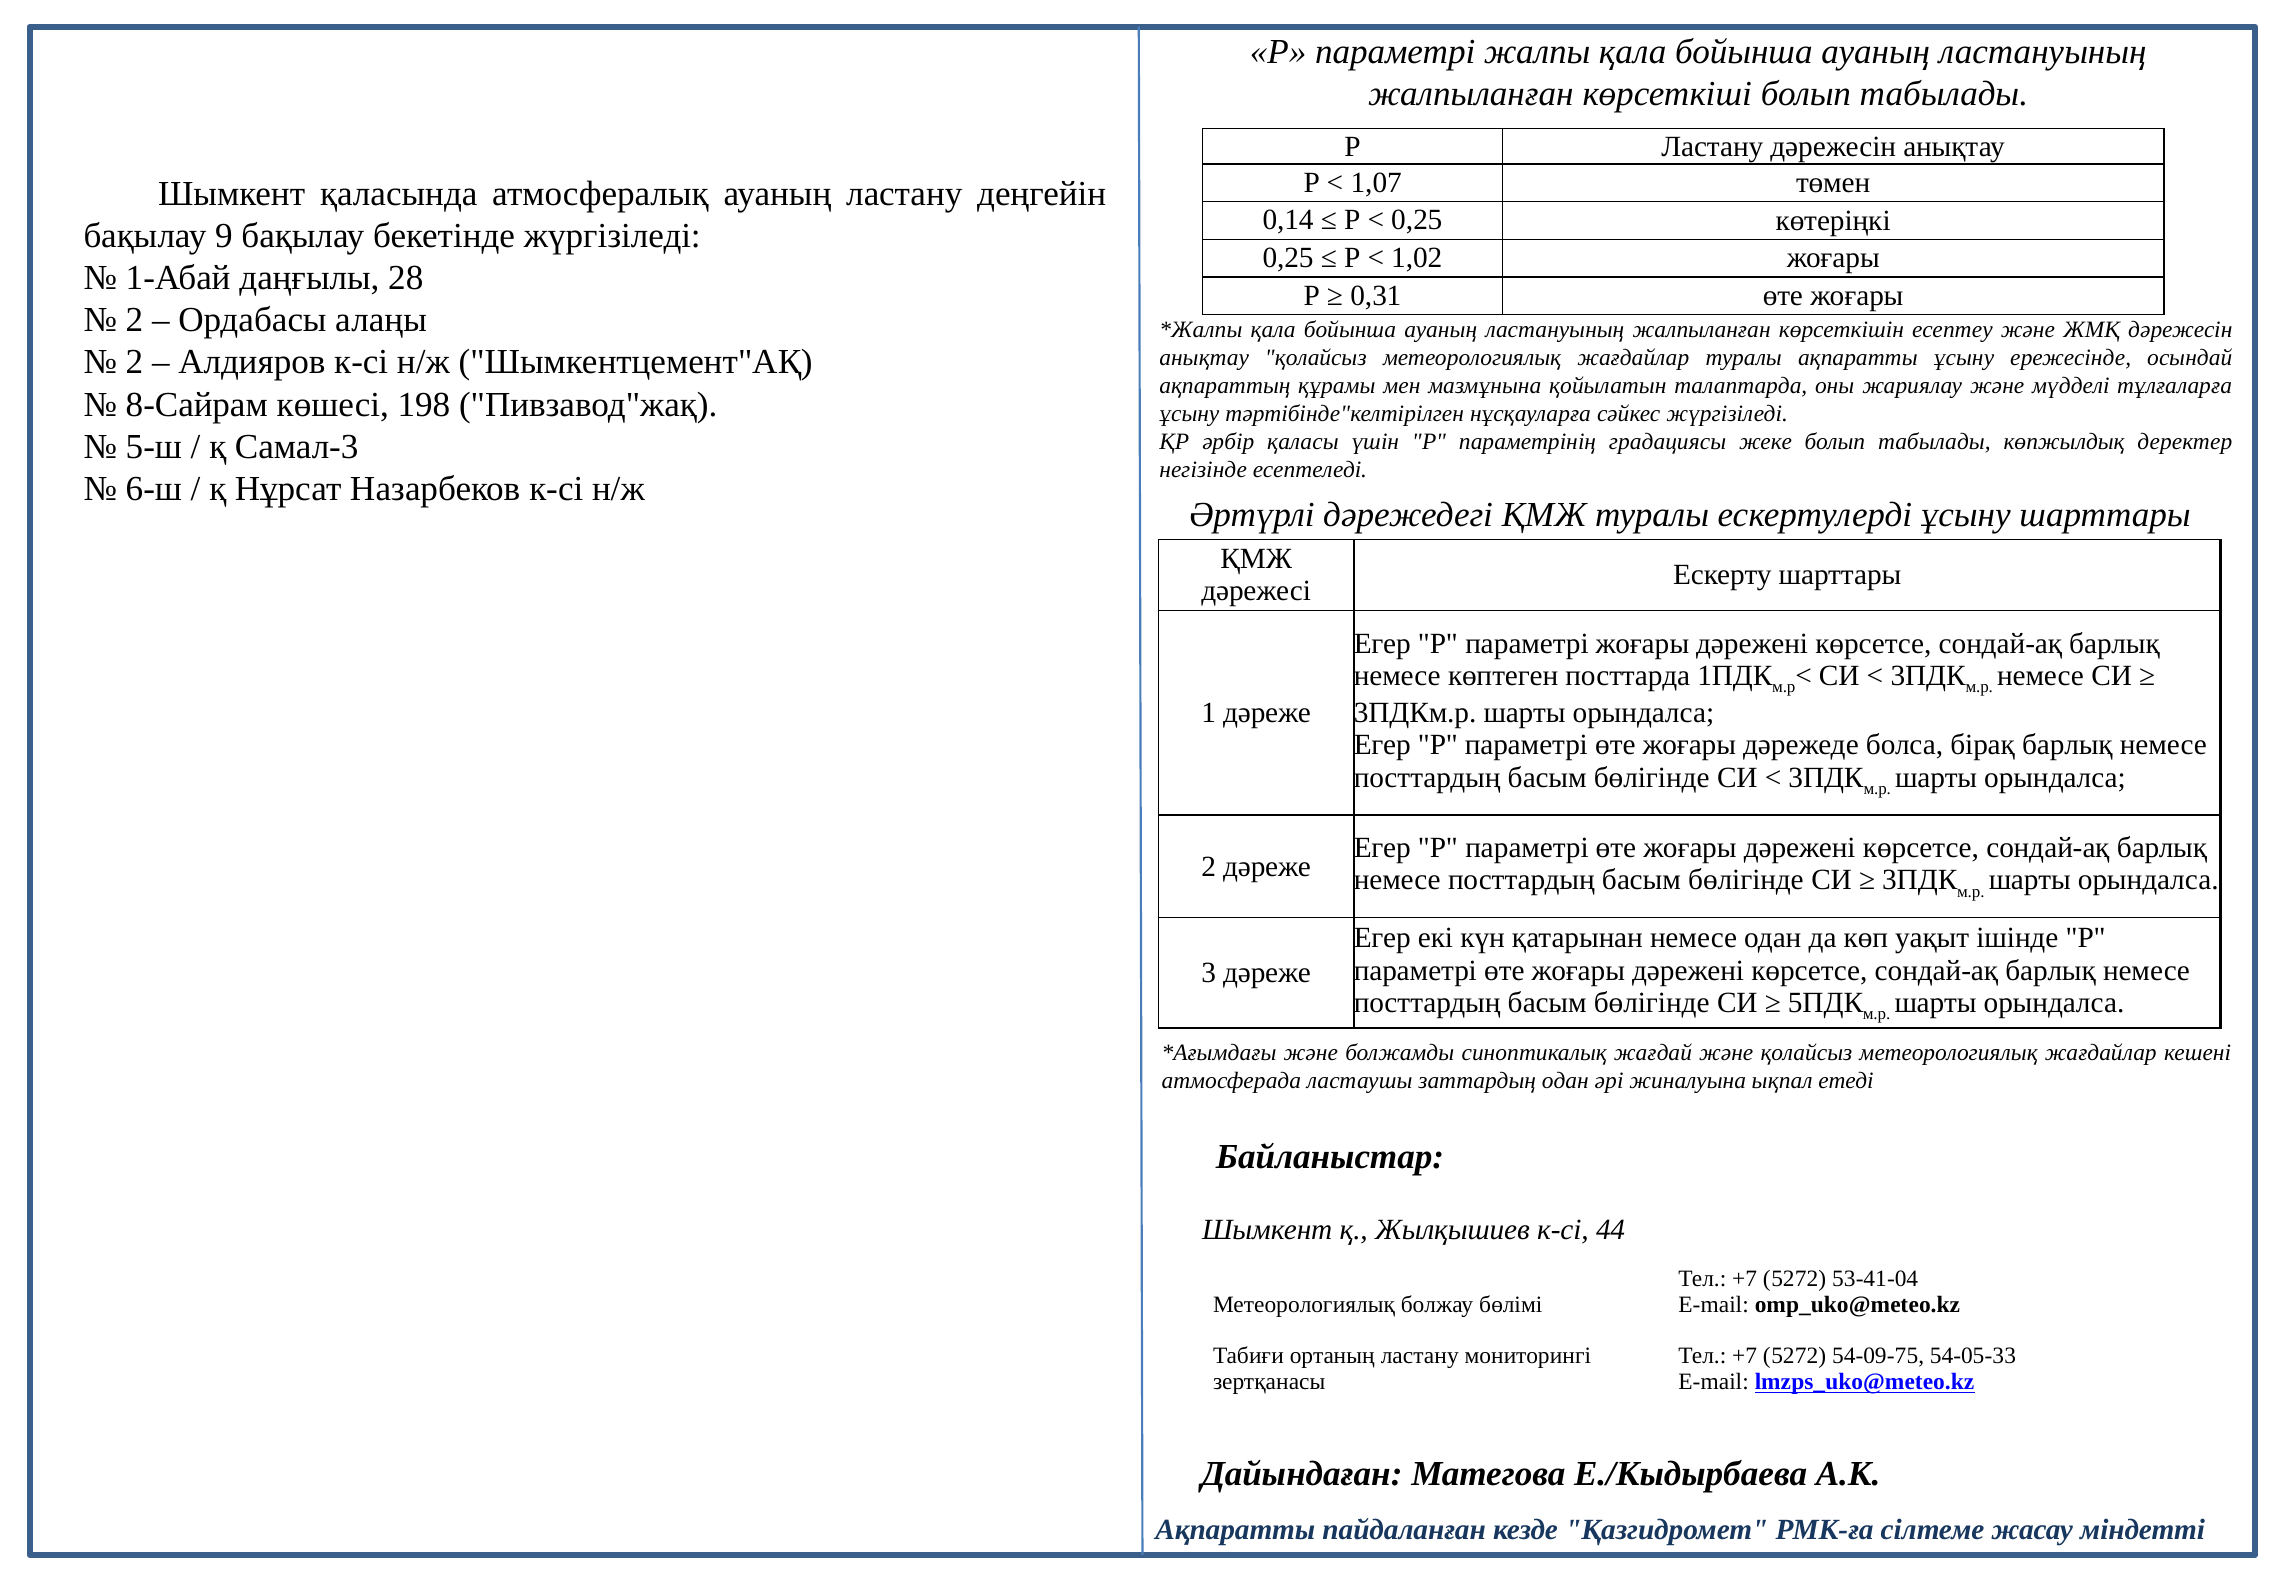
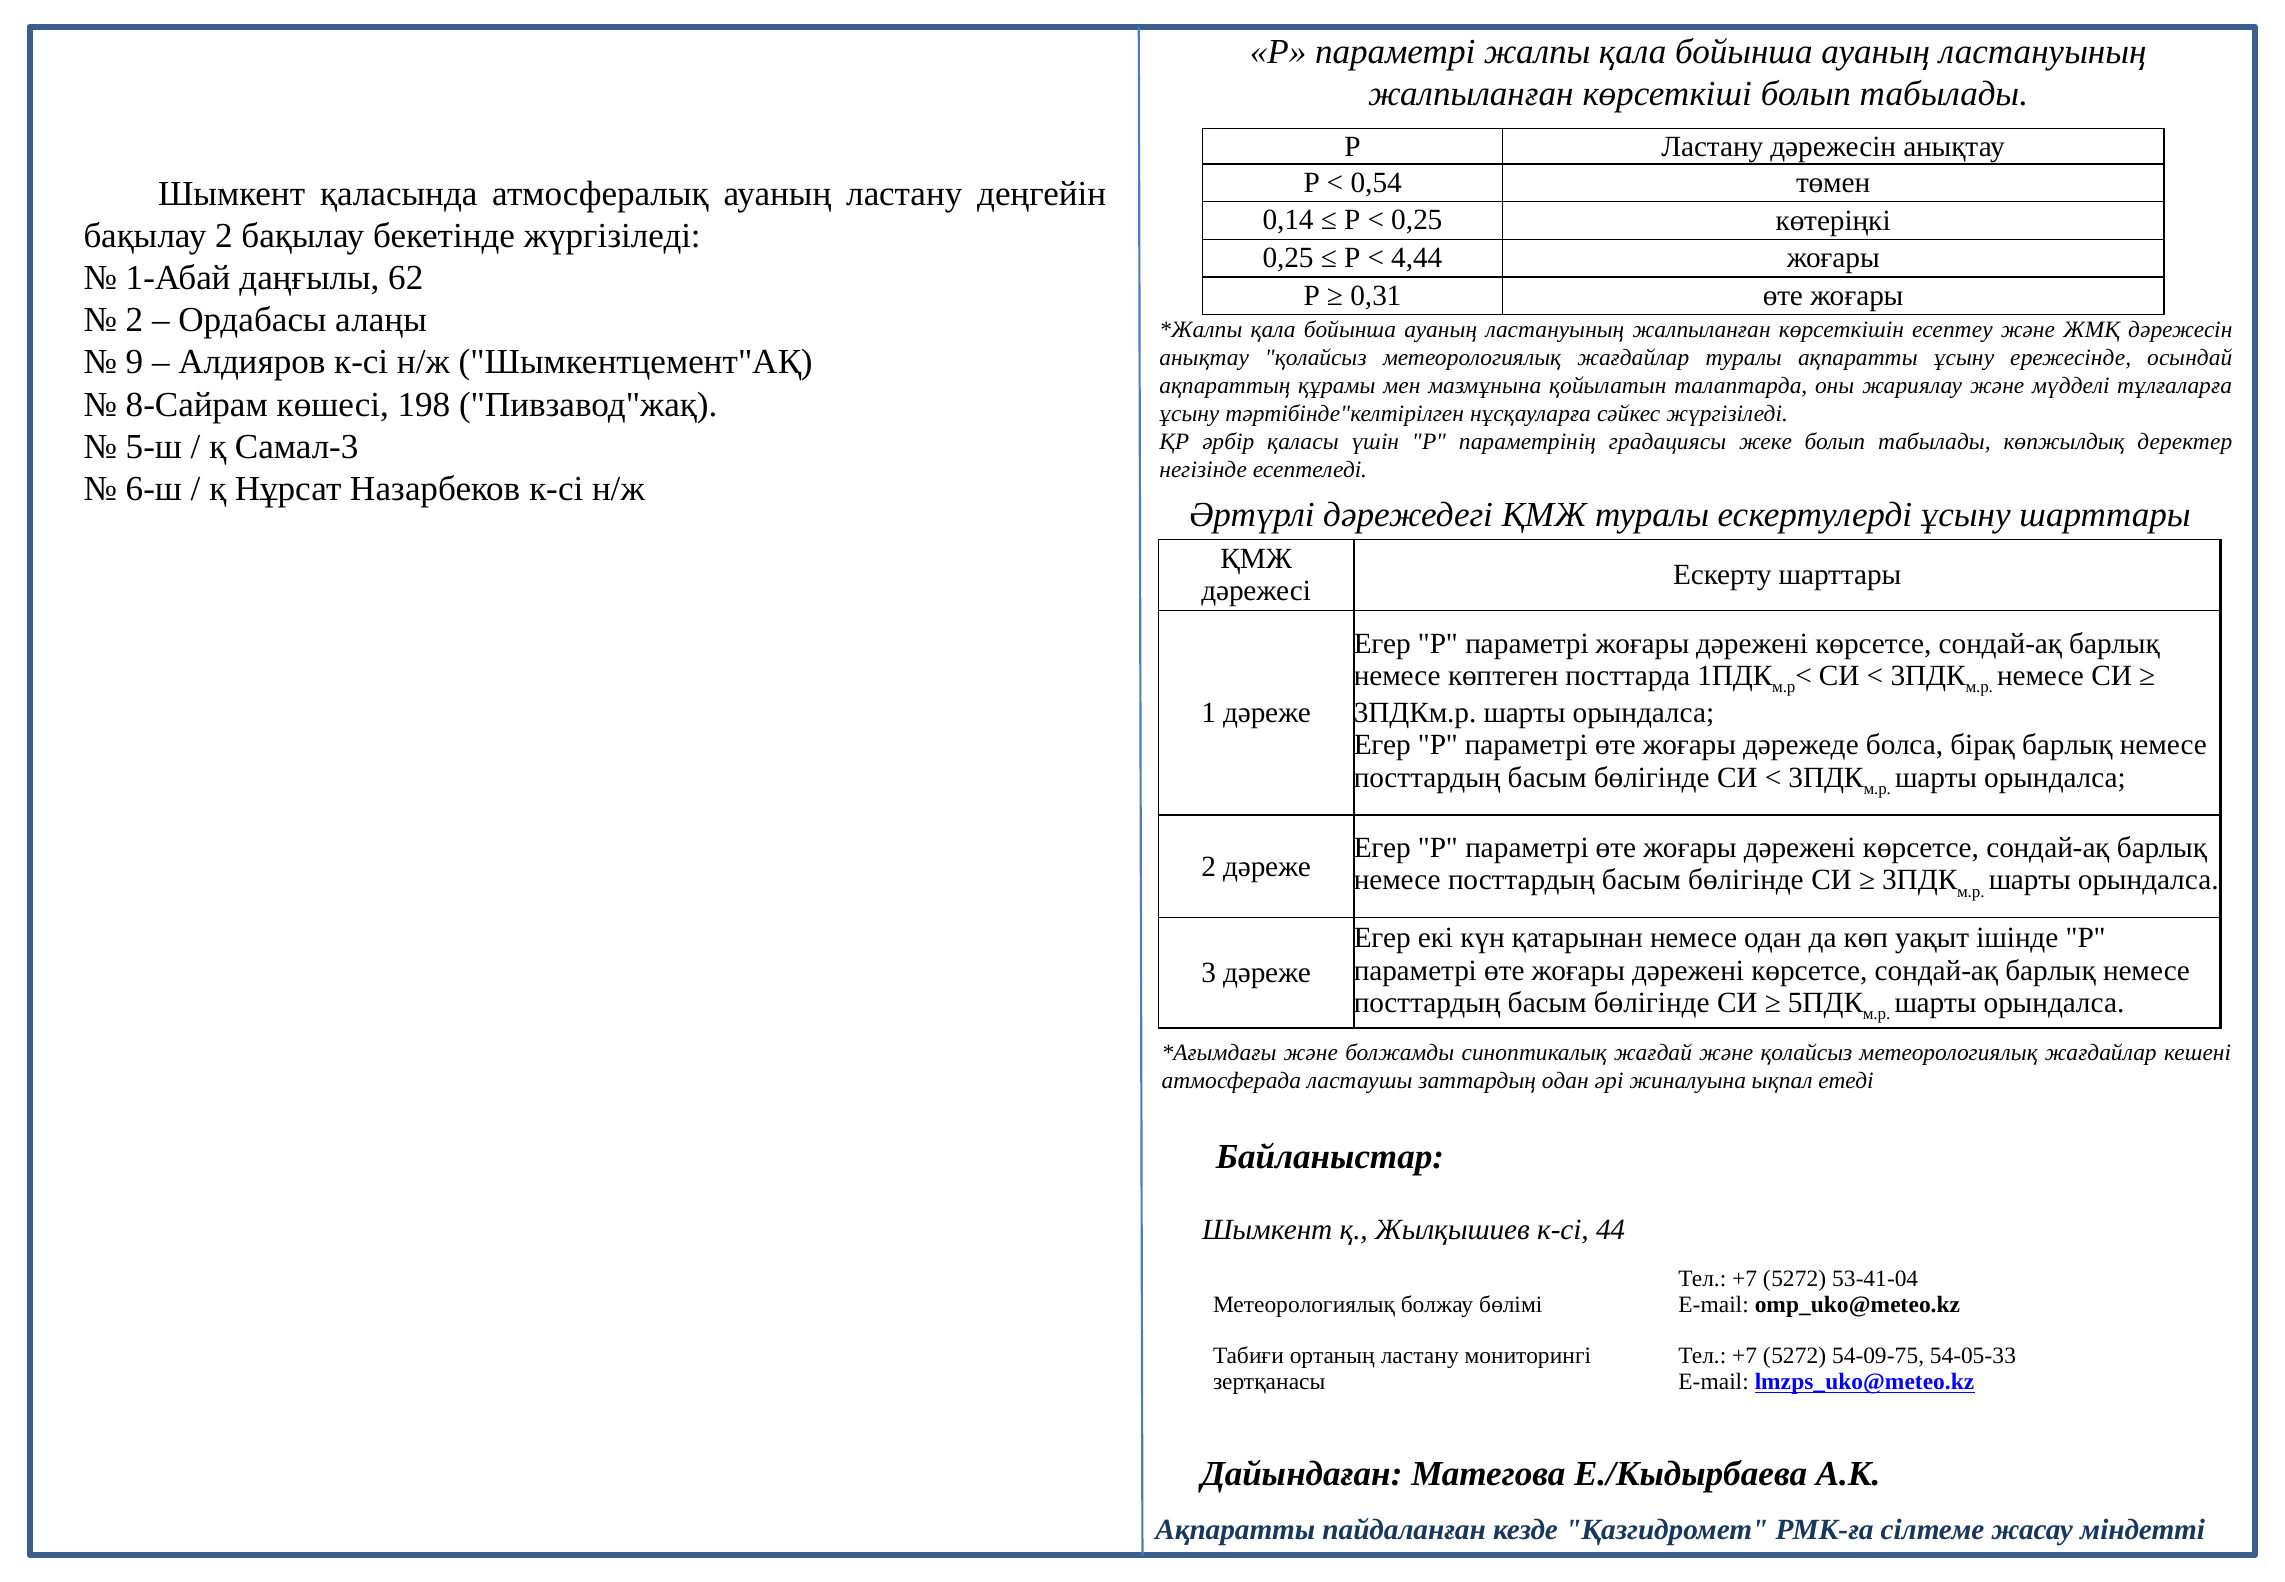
1,07: 1,07 -> 0,54 (1376, 182)
бақылау 9: 9 -> 2 (224, 236)
1,02: 1,02 -> 4,44 (1417, 258)
28: 28 -> 62 (406, 278)
2: 2 -> 9 (135, 362)
